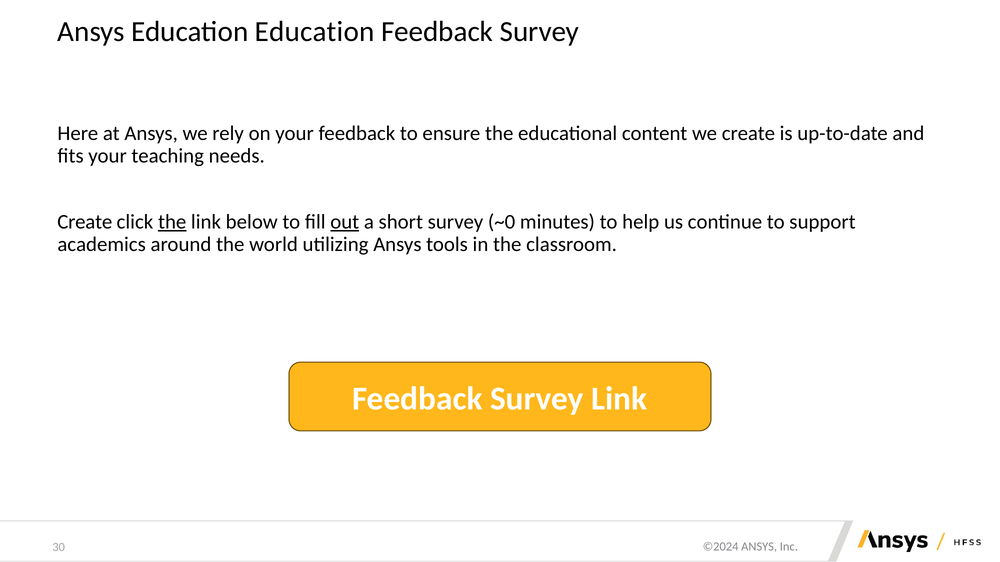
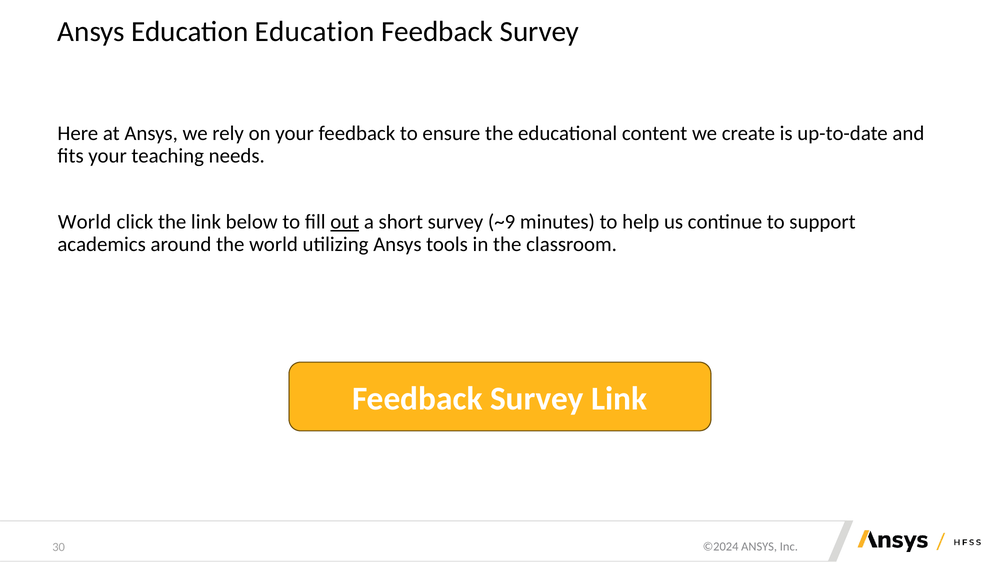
Create: Create -> World (85, 222)
the underline: present -> none (172, 222)
~0: ~0 -> ~9 (502, 222)
